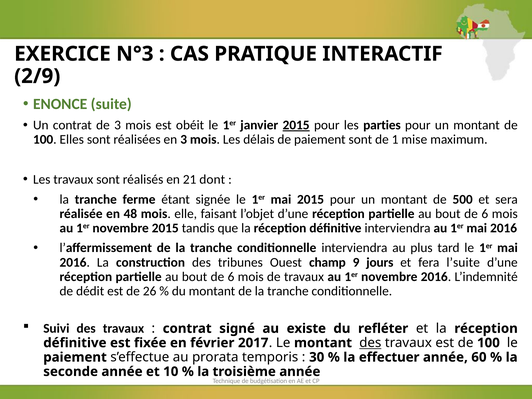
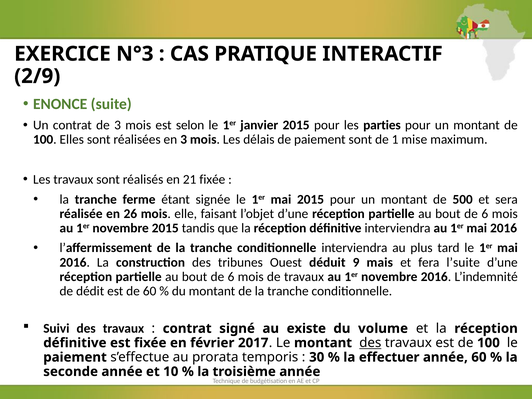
obéit: obéit -> selon (190, 125)
2015 underline: present -> none (296, 125)
21 dont: dont -> fixée (212, 179)
48: 48 -> 26 (130, 214)
champ: champ -> déduit (327, 262)
jours: jours -> mais (380, 262)
de 26: 26 -> 60 (150, 291)
refléter: refléter -> volume (383, 328)
